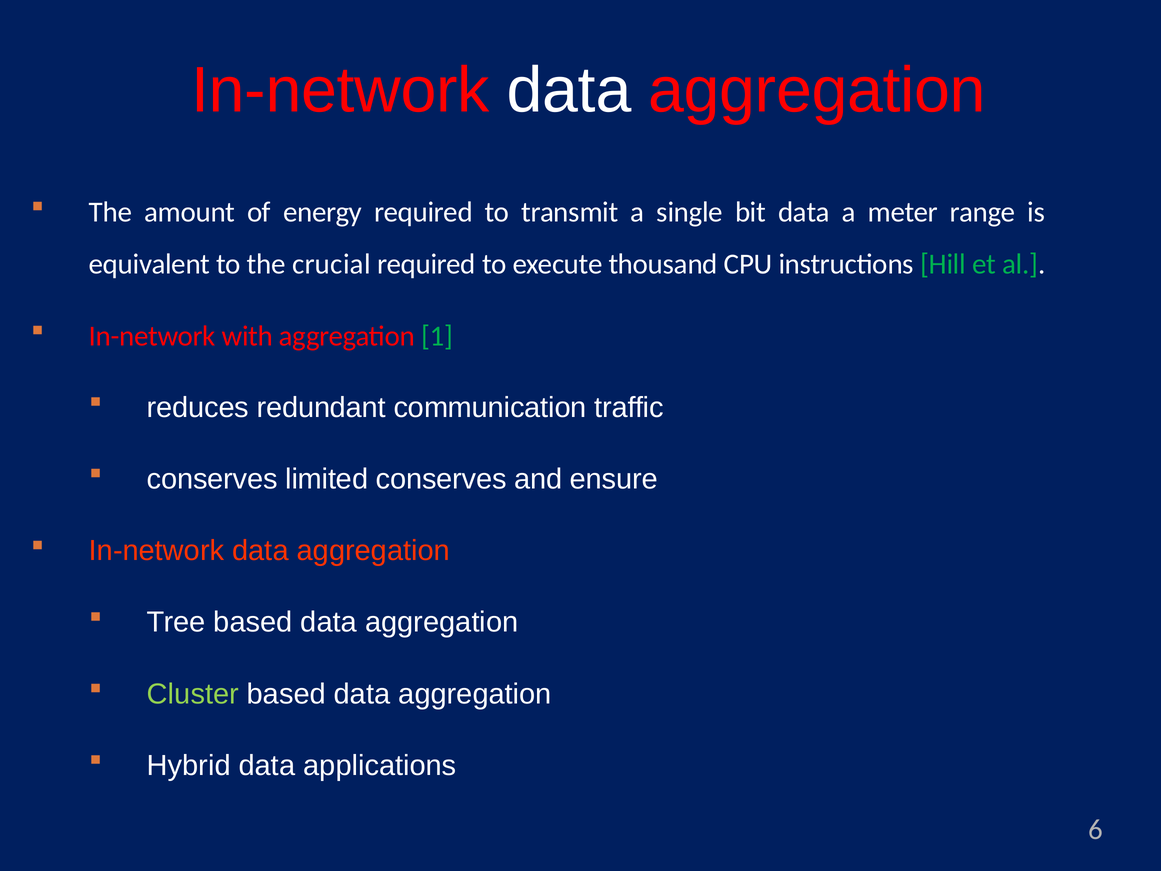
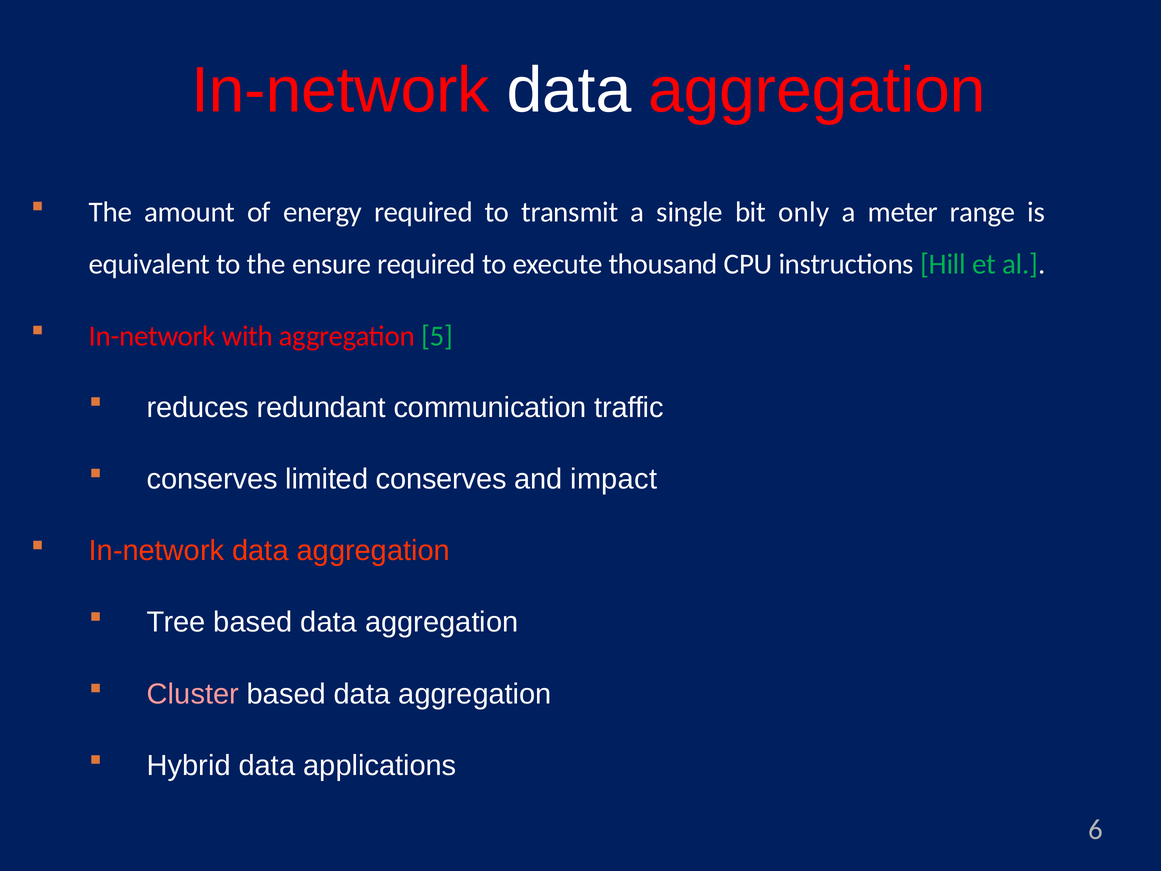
bit data: data -> only (804, 212)
crucial: crucial -> ensure (332, 264)
1: 1 -> 5 (437, 336)
ensure: ensure -> impact (614, 479)
Cluster colour: light green -> pink (193, 694)
